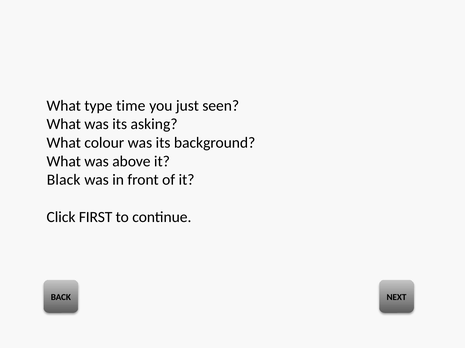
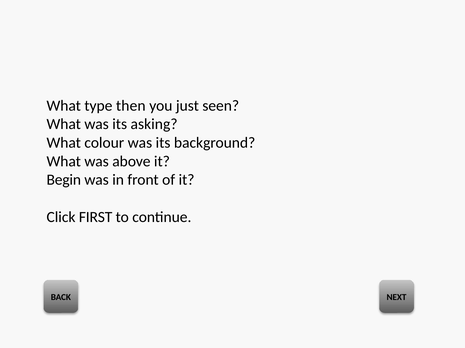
time: time -> then (131, 106)
Black: Black -> Begin (64, 180)
